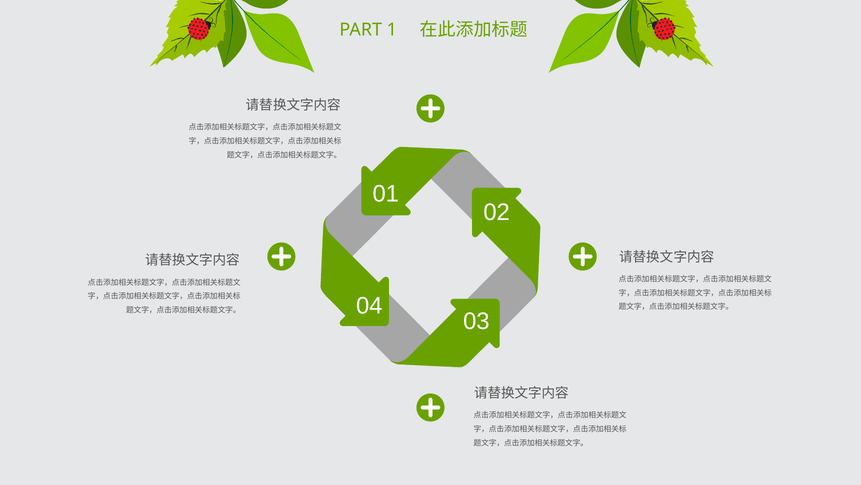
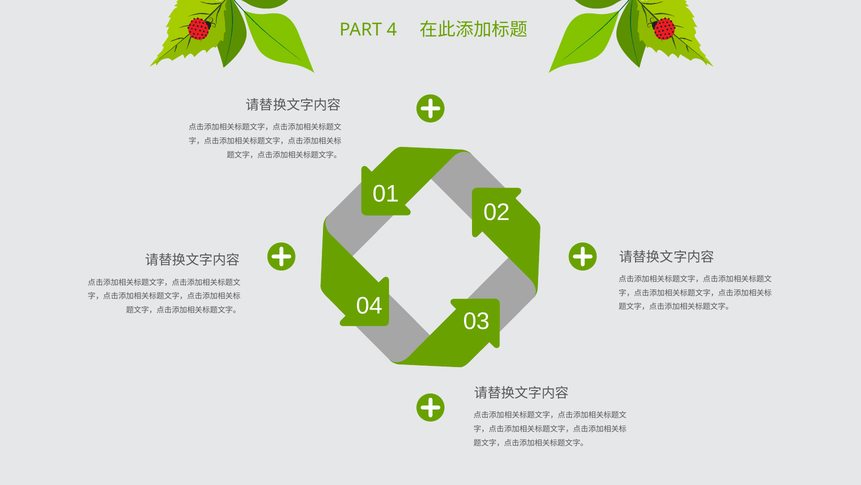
1: 1 -> 4 (392, 30)
